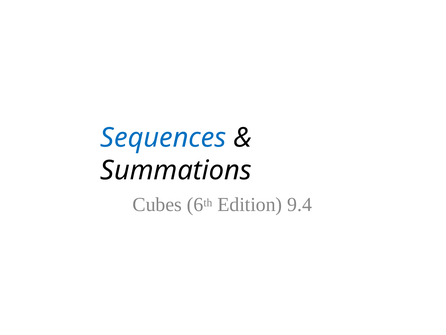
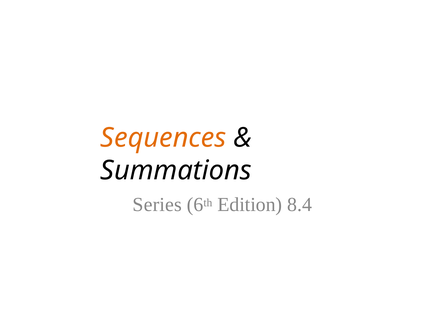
Sequences colour: blue -> orange (163, 138)
Cubes: Cubes -> Series (157, 204)
9.4: 9.4 -> 8.4 (300, 204)
